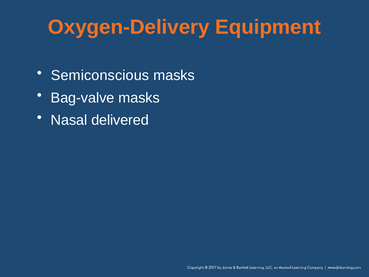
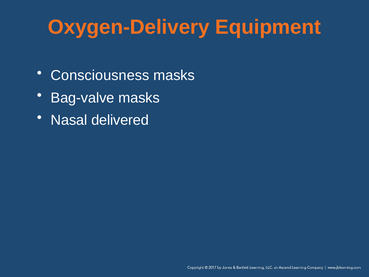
Semiconscious: Semiconscious -> Consciousness (100, 75)
